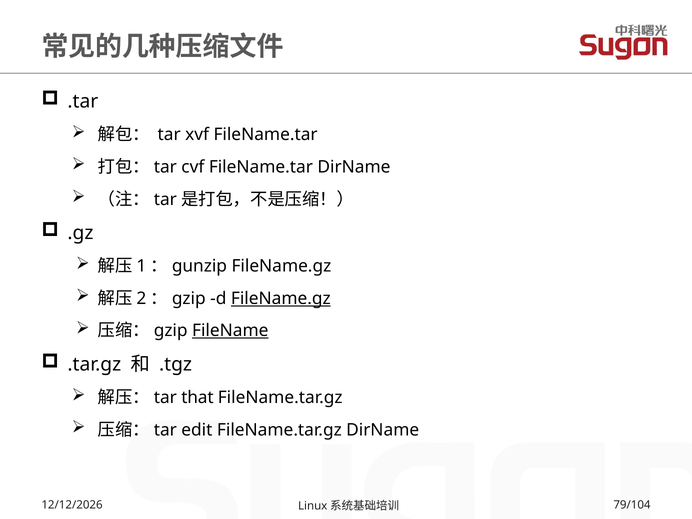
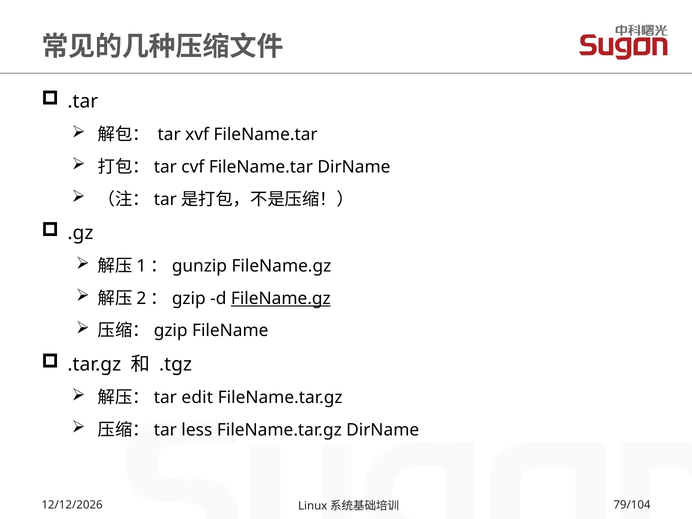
FileName underline: present -> none (230, 331)
that: that -> edit (197, 398)
edit: edit -> less (197, 430)
